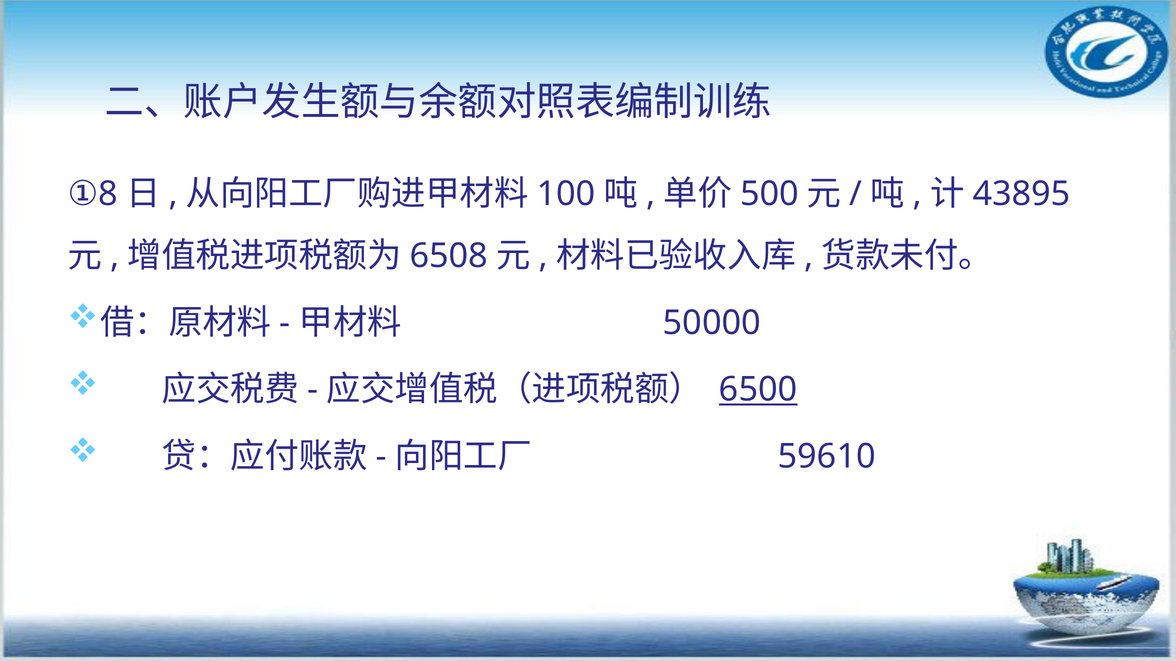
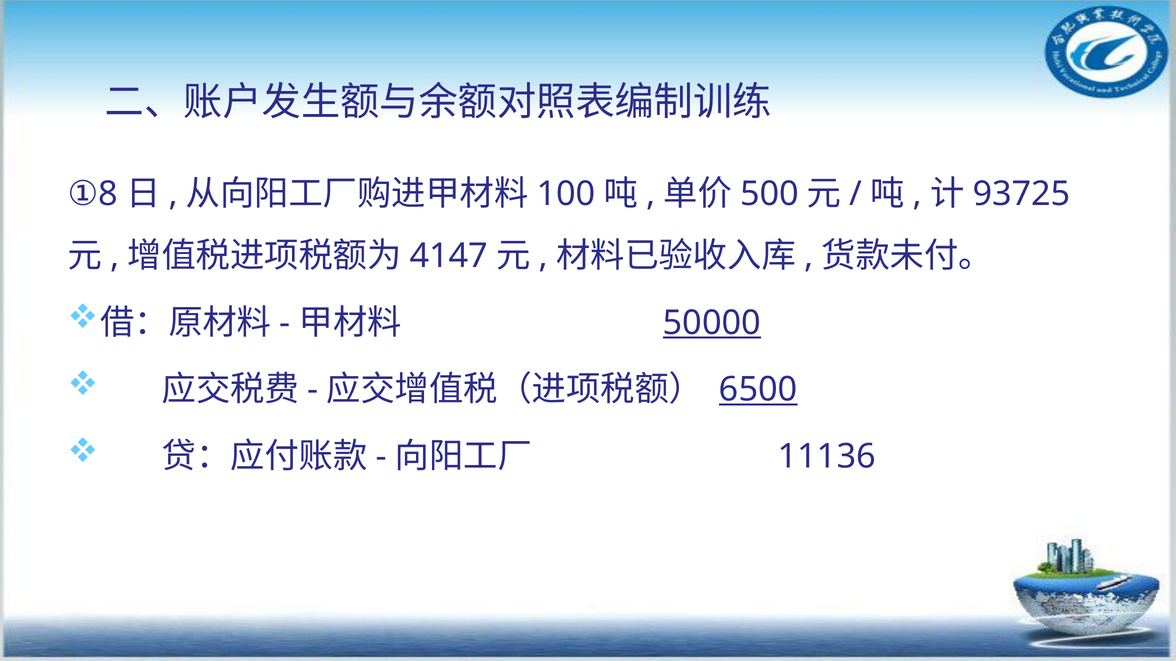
43895: 43895 -> 93725 (1022, 194)
6508: 6508 -> 4147 (449, 256)
50000 underline: none -> present (712, 323)
59610: 59610 -> 11136 (827, 457)
